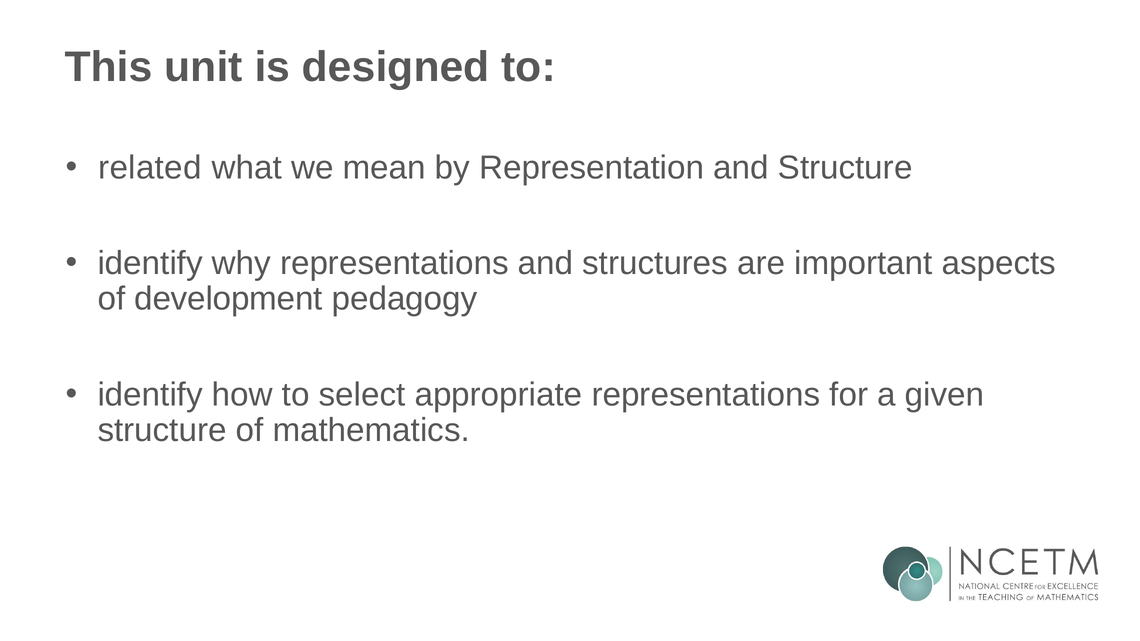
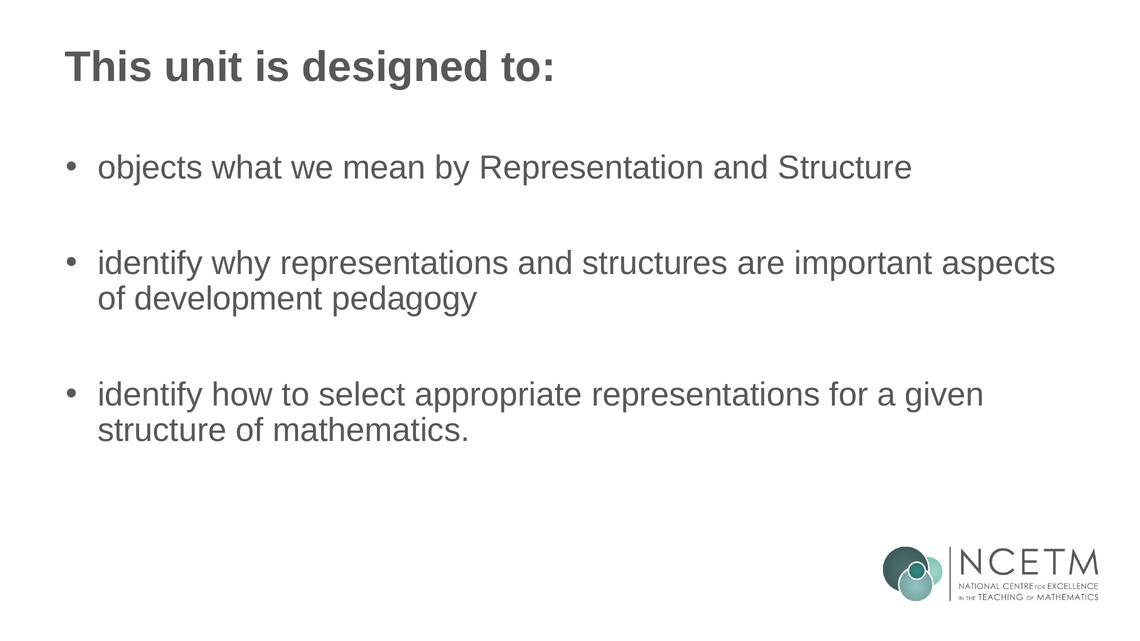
related: related -> objects (150, 168)
